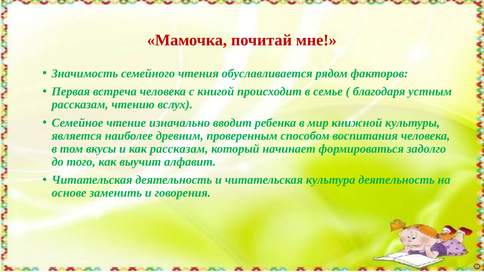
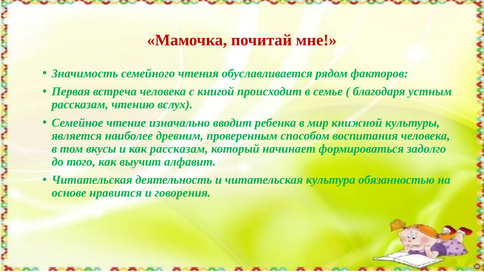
культура деятельность: деятельность -> обязанностью (397, 180)
заменить: заменить -> нравится (116, 193)
